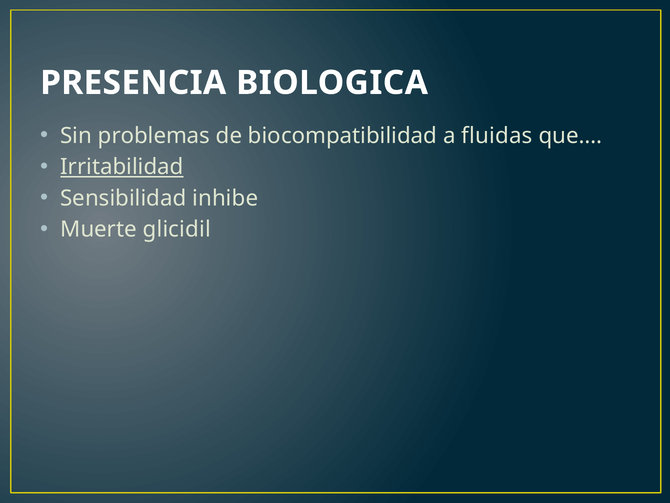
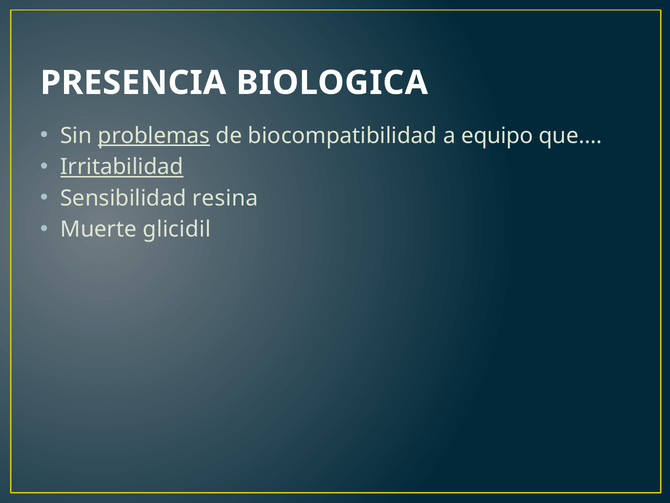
problemas underline: none -> present (154, 136)
fluidas: fluidas -> equipo (497, 136)
inhibe: inhibe -> resina (225, 198)
